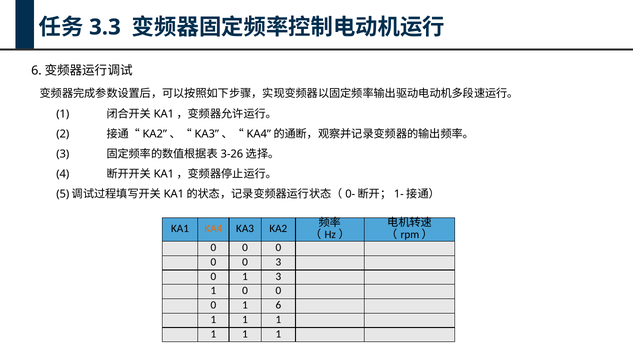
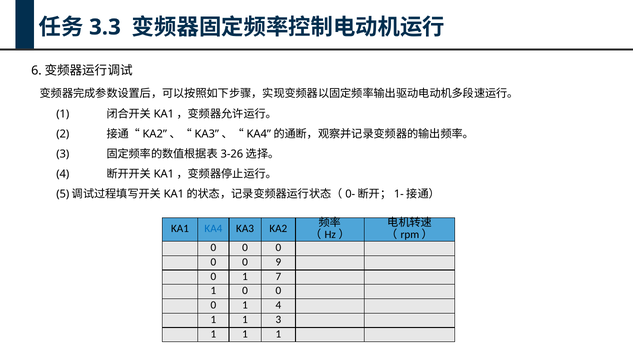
KA4 colour: orange -> blue (213, 229)
0 3: 3 -> 9 (278, 262)
1 3: 3 -> 7 (278, 276)
1 6: 6 -> 4 (278, 305)
1: 1 -> 3 (278, 320)
